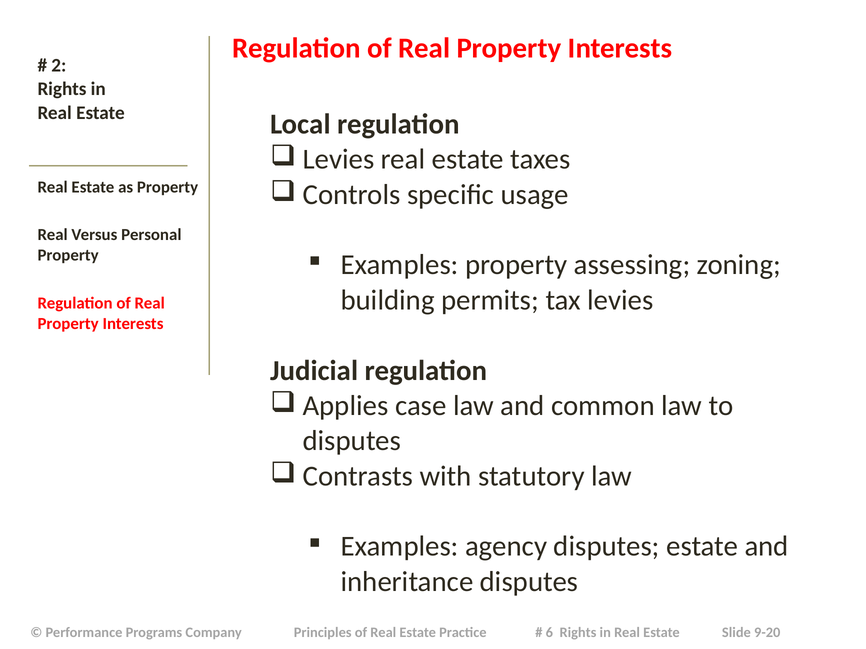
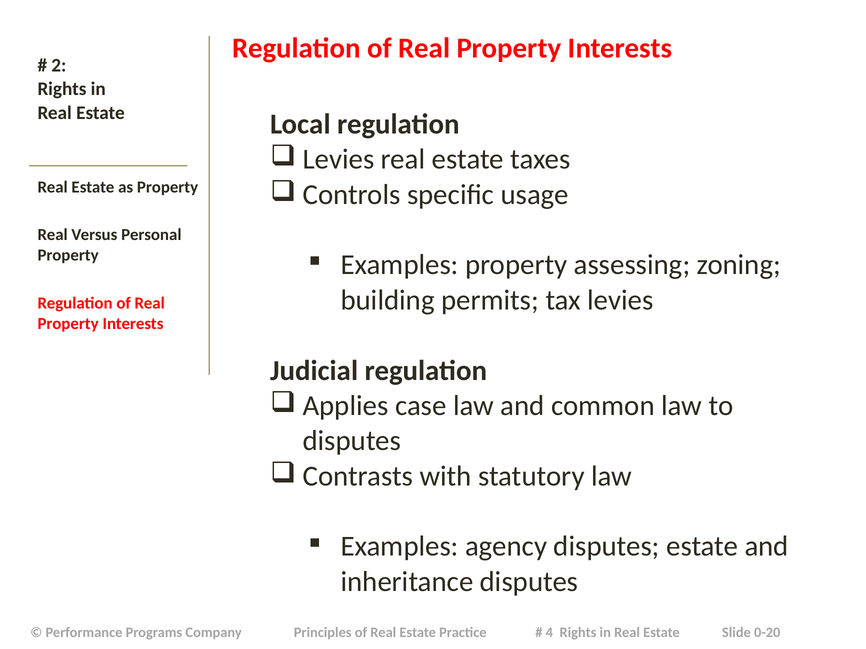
6: 6 -> 4 (549, 633)
9-20: 9-20 -> 0-20 (767, 633)
